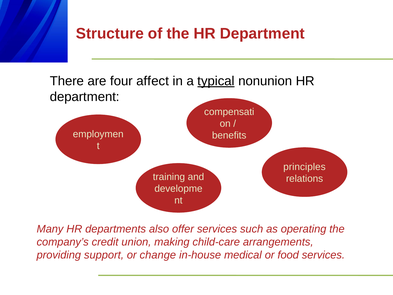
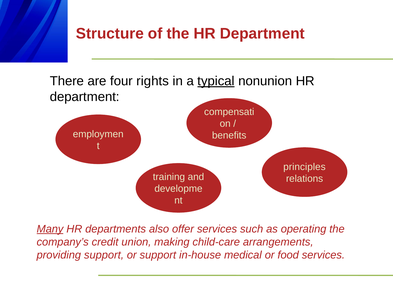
affect: affect -> rights (153, 81)
Many underline: none -> present (50, 229)
or change: change -> support (158, 255)
